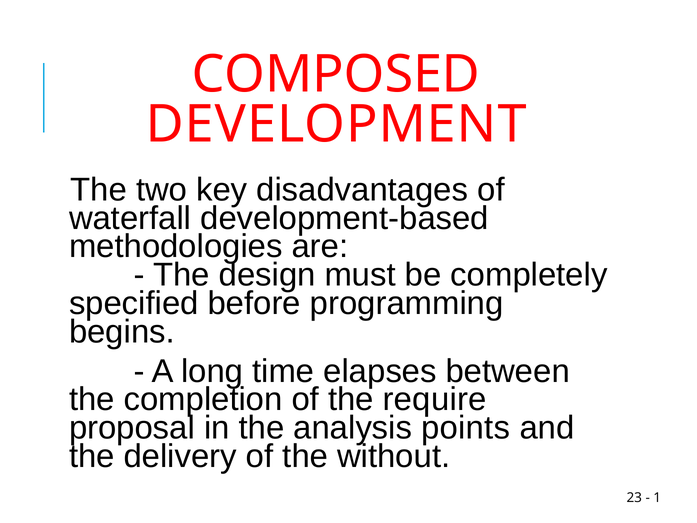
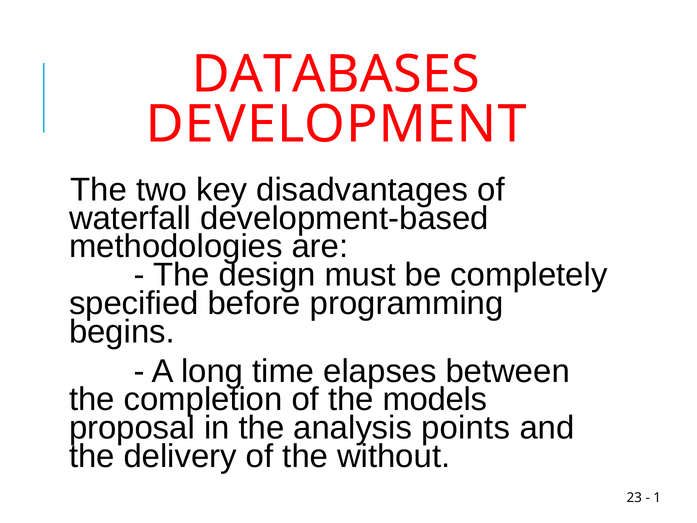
COMPOSED: COMPOSED -> DATABASES (336, 74)
require: require -> models (435, 399)
